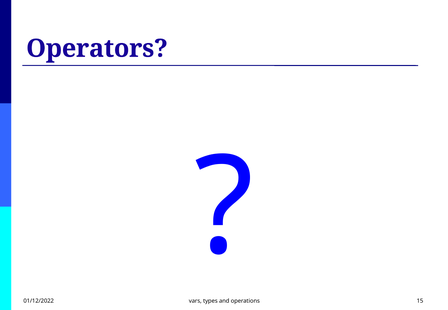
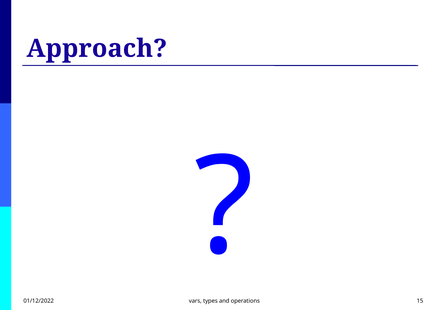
Operators: Operators -> Approach (97, 49)
